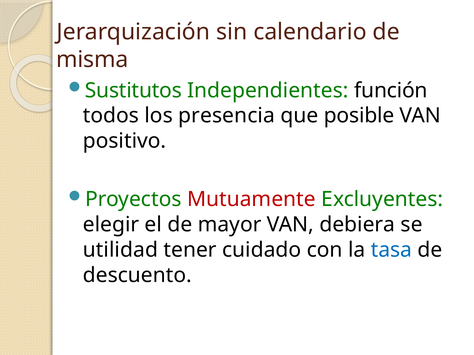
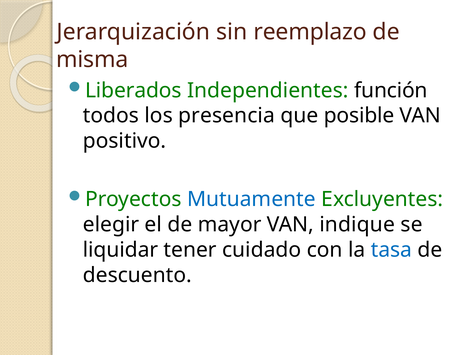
calendario: calendario -> reemplazo (310, 32)
Sustitutos: Sustitutos -> Liberados (133, 91)
Mutuamente colour: red -> blue (251, 200)
debiera: debiera -> indique (357, 225)
utilidad: utilidad -> liquidar (121, 250)
